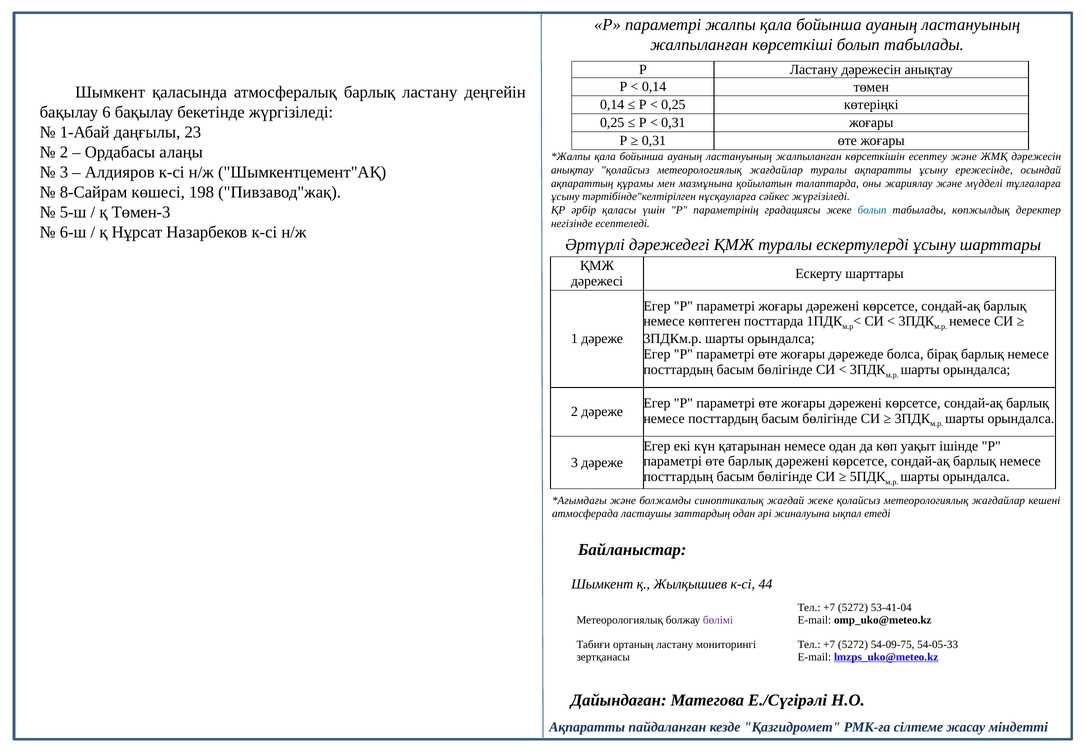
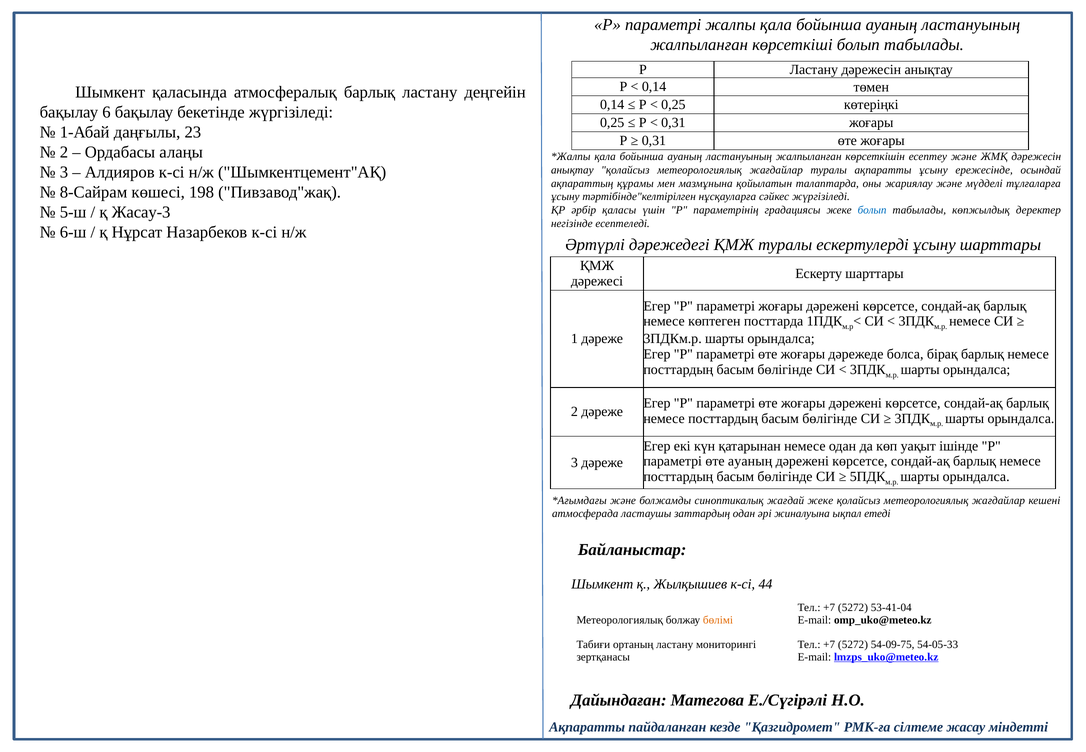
Төмен-3: Төмен-3 -> Жасау-3 (141, 212)
өте барлық: барлық -> ауаның (750, 461)
бөлімі colour: purple -> orange (718, 620)
